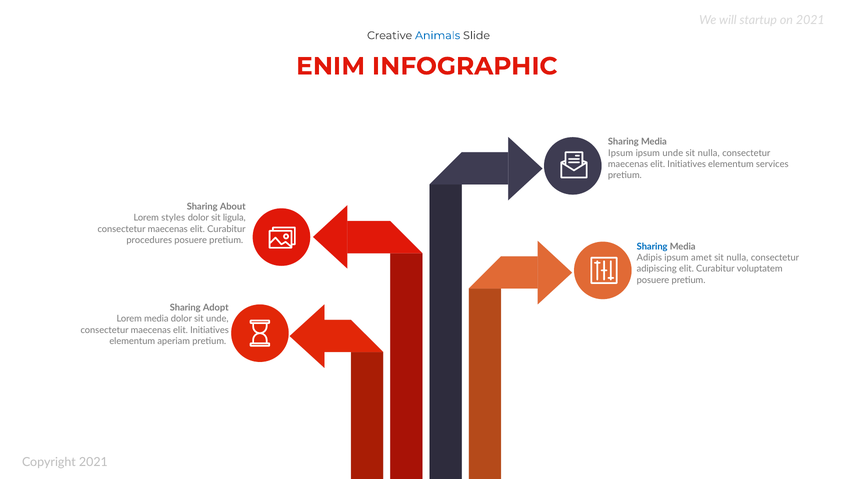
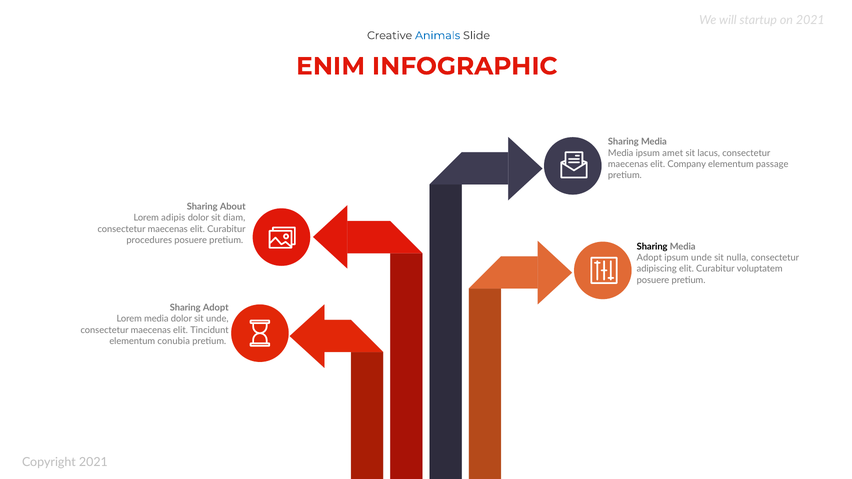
Ipsum: Ipsum -> Media (621, 153)
ipsum unde: unde -> amet (673, 153)
nulla: nulla -> lacus (709, 153)
Initiatives: Initiatives -> Company (687, 164)
services: services -> passage (772, 164)
styles: styles -> adipis (173, 218)
ligula: ligula -> diam (234, 218)
Sharing colour: blue -> black (652, 247)
Adipis: Adipis -> Adopt (649, 258)
ipsum amet: amet -> unde (702, 258)
Initiatives: Initiatives -> Tincidunt (209, 330)
aperiam: aperiam -> conubia (174, 341)
